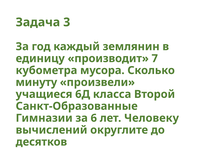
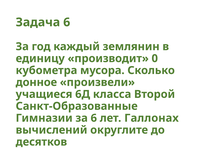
Задача 3: 3 -> 6 (67, 22)
7: 7 -> 0 (155, 59)
минуту: минуту -> донное (36, 82)
Человеку: Человеку -> Галлонах (151, 118)
